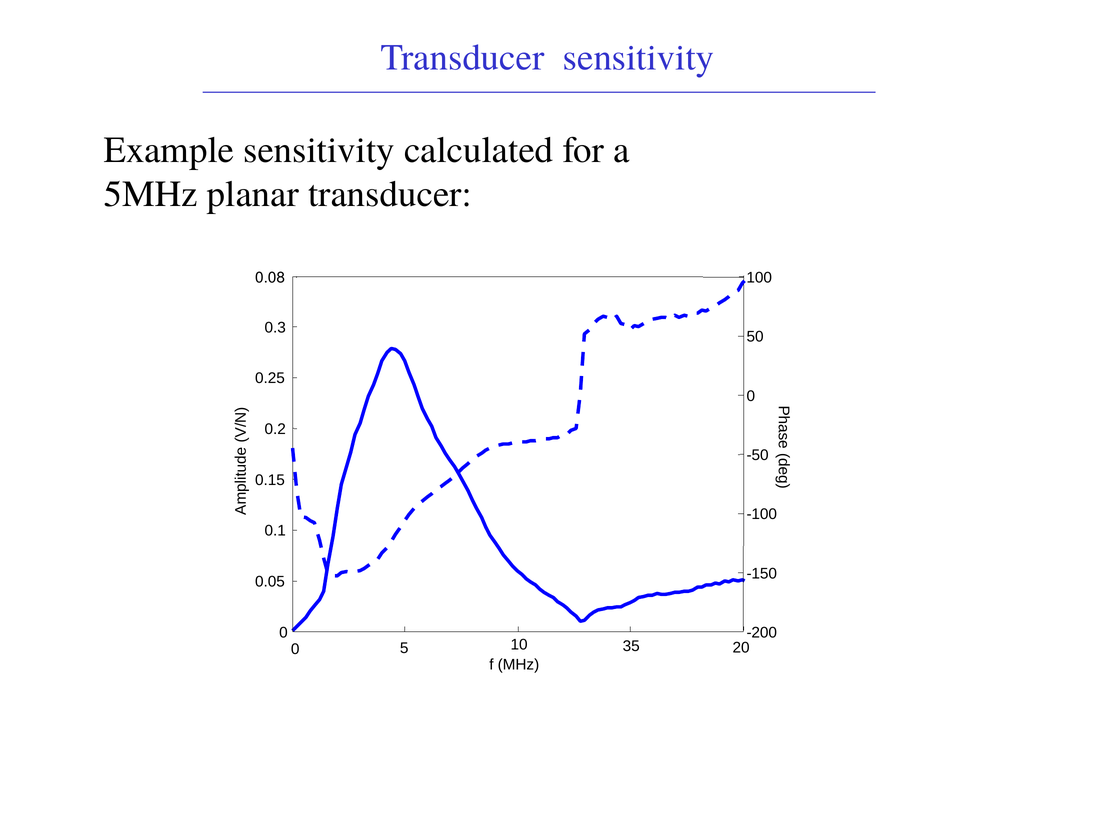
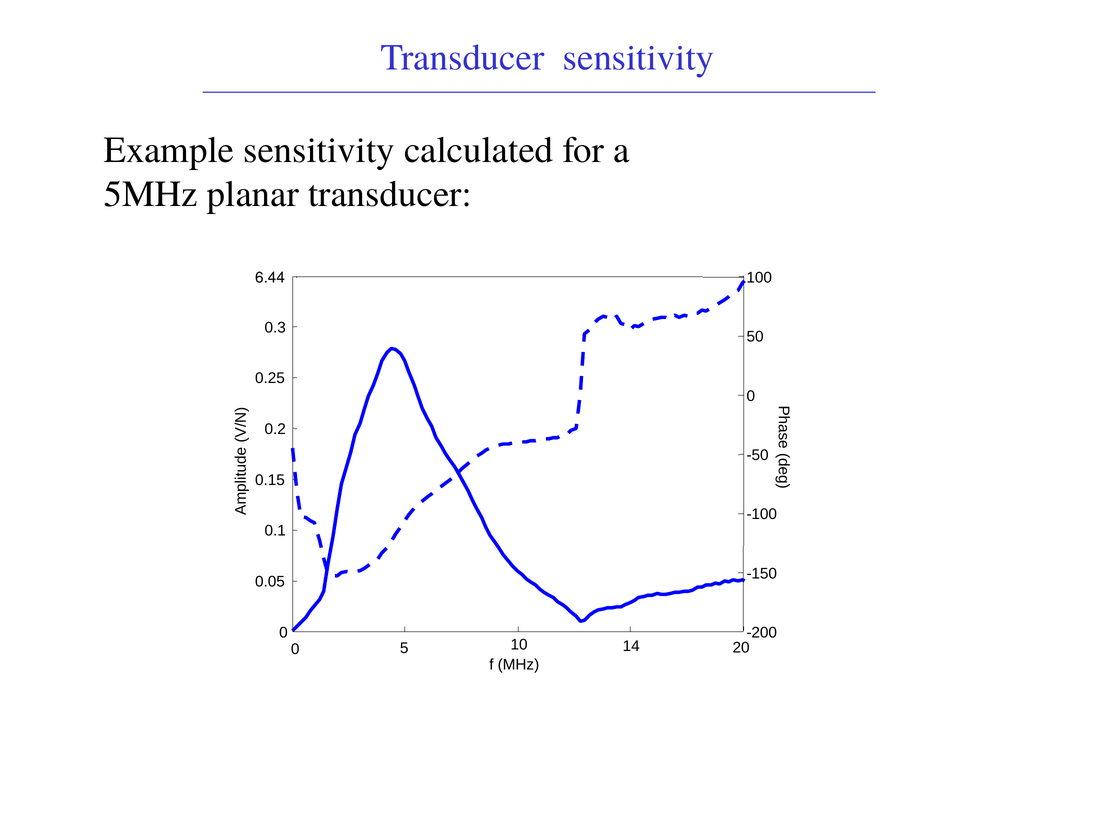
0.08: 0.08 -> 6.44 (270, 278)
35: 35 -> 14 (631, 646)
